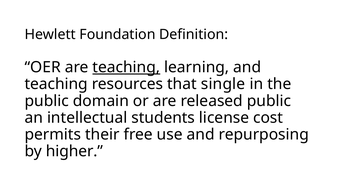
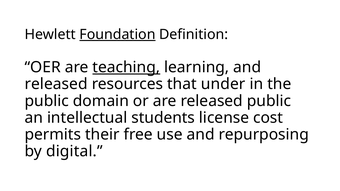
Foundation underline: none -> present (117, 34)
teaching: teaching -> released (56, 84)
single: single -> under (223, 84)
higher: higher -> digital (74, 151)
